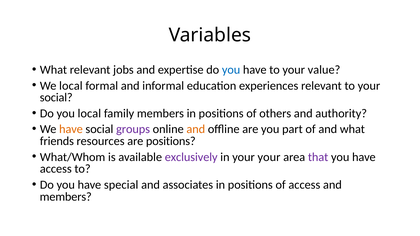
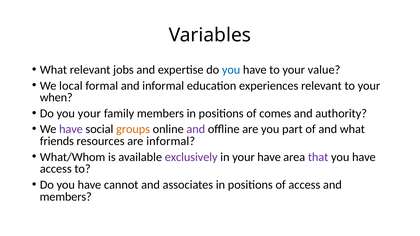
social: social -> when (56, 98)
you local: local -> your (89, 114)
others: others -> comes (275, 114)
have colour: orange -> purple (71, 129)
groups colour: purple -> orange (133, 129)
and colour: orange -> purple (196, 129)
are positions: positions -> informal (171, 141)
your your: your -> have (269, 157)
special: special -> cannot (121, 185)
